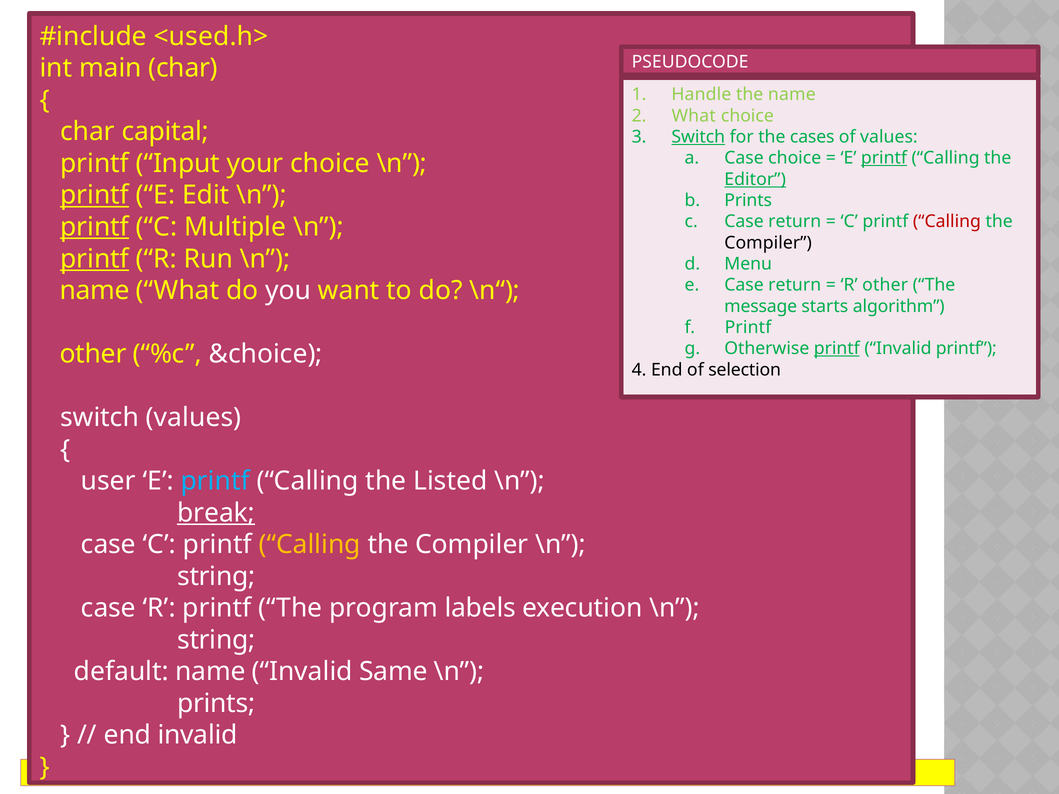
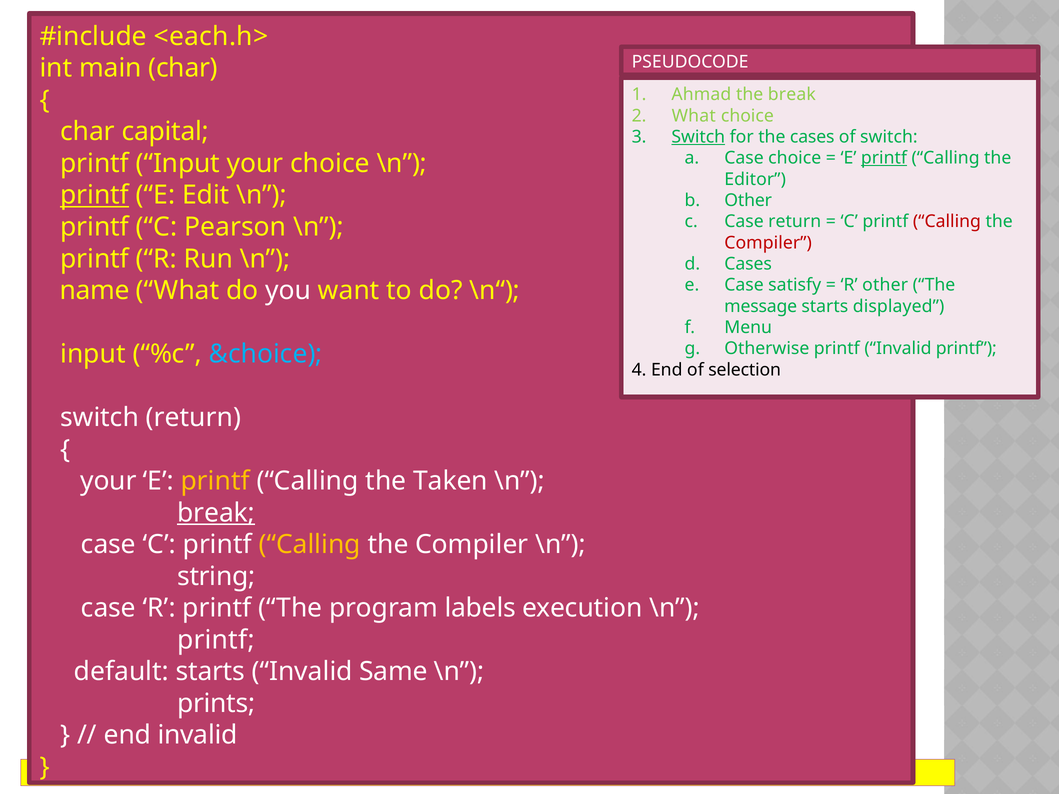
<used.h>: <used.h> -> <each.h> (211, 36)
Handle: Handle -> Ahmad (701, 95)
the name: name -> break (792, 95)
of values: values -> switch (889, 137)
Editor underline: present -> none (755, 179)
Prints: Prints -> Other (748, 200)
printf underline: present -> none (95, 227)
Multiple: Multiple -> Pearson (235, 227)
Compiler colour: black -> red (768, 243)
printf underline: present -> none (95, 259)
Menu: Menu -> Cases (748, 264)
e Case return: return -> satisfy (795, 285)
algorithm: algorithm -> displayed (899, 306)
Printf: Printf -> Menu (748, 328)
printf underline: present -> none (837, 349)
other: other -> input (93, 354)
&choice colour: white -> light blue (266, 354)
switch values: values -> return (194, 418)
user: user -> your (108, 481)
printf colour: light blue -> yellow (215, 481)
Listed: Listed -> Taken (450, 481)
string: string -> printf (216, 640)
default name: name -> starts (210, 672)
